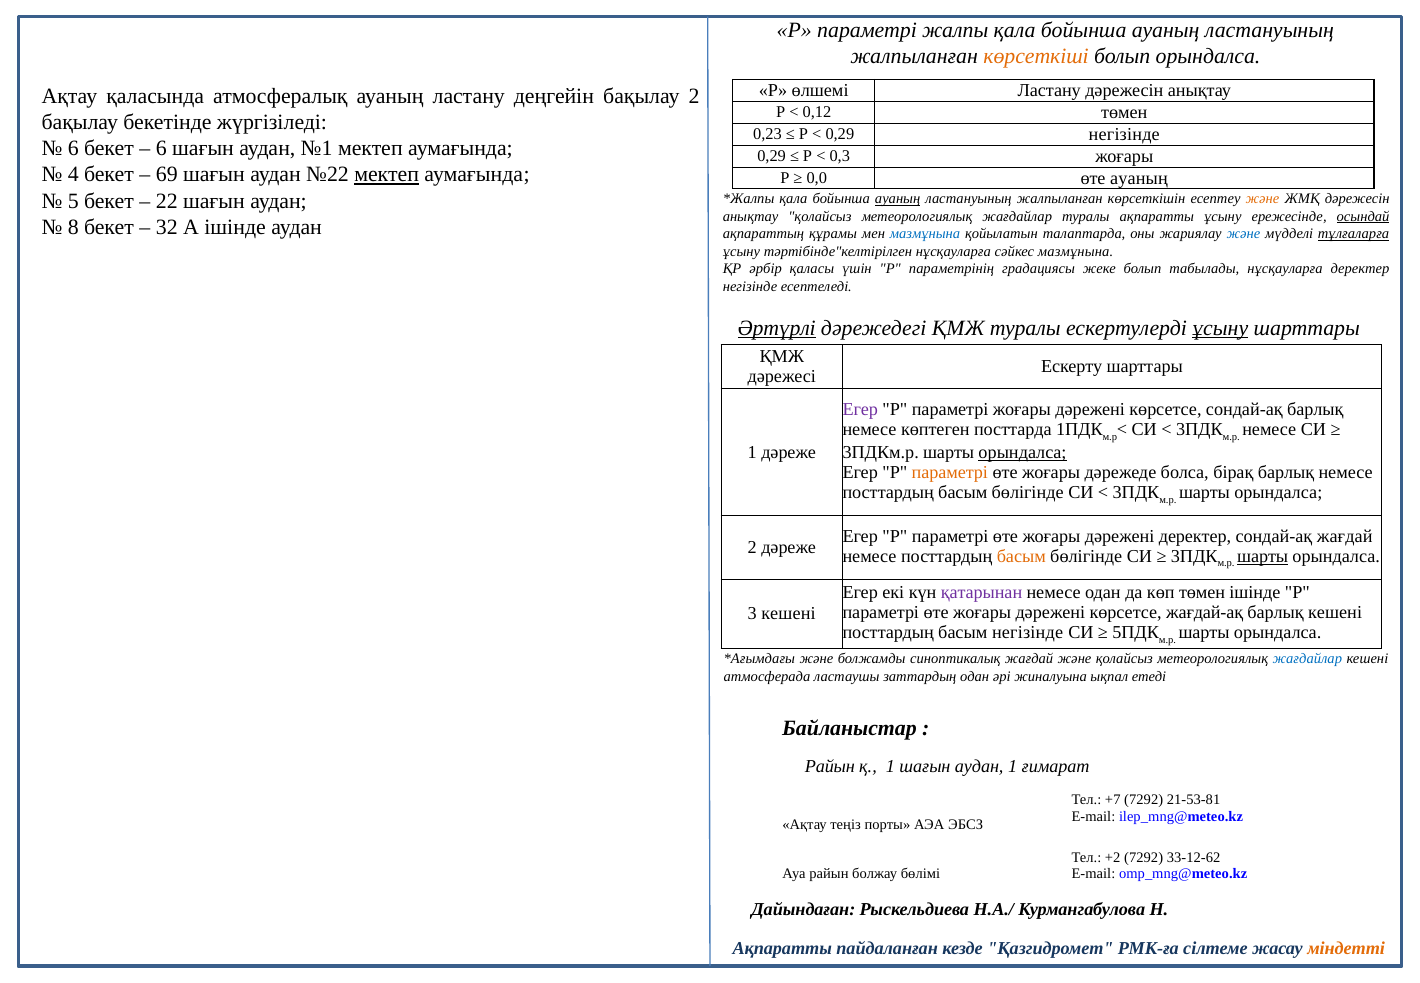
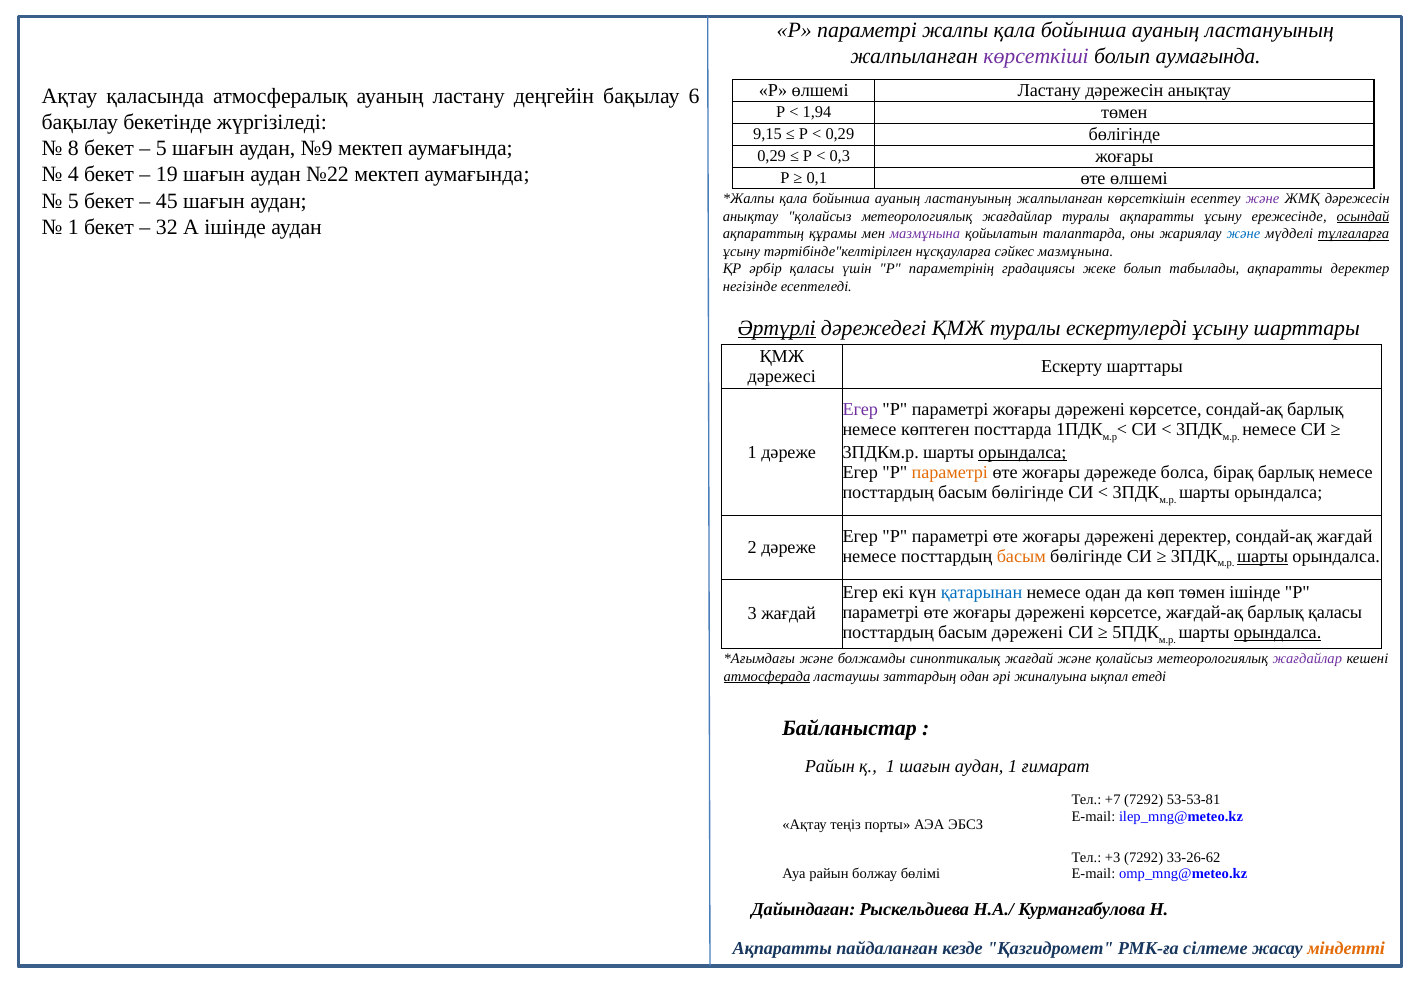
көрсеткіші colour: orange -> purple (1036, 56)
болып орындалса: орындалса -> аумағында (1208, 56)
бақылау 2: 2 -> 6 (694, 96)
0,12: 0,12 -> 1,94 (817, 112)
0,23: 0,23 -> 9,15 (768, 134)
0,29 негізінде: негізінде -> бөлігінде (1124, 134)
6: 6 -> 8 (73, 149)
6: 6 -> 5 (161, 149)
№1: №1 -> №9 (317, 149)
69: 69 -> 19 (167, 175)
мектеп underline: present -> none (387, 175)
0,0: 0,0 -> 0,1 (817, 178)
өте ауаның: ауаның -> өлшемі (1139, 178)
22: 22 -> 45 (167, 201)
ауаның underline: present -> none (898, 199)
және colour: orange -> purple (1262, 199)
8: 8 -> 1 (73, 227)
мазмұнына colour: blue -> purple (925, 234)
табылады нұсқауларға: нұсқауларға -> ақпаратты (1285, 269)
ұсыну underline: present -> none (1220, 328)
қатарынан colour: purple -> blue (982, 592)
барлық кешені: кешені -> қаласы (1335, 613)
3 кешені: кешені -> жағдай (789, 614)
басым негізінде: негізінде -> дәрежені (1028, 633)
орындалса underline: none -> present (1278, 633)
жағдайлар colour: blue -> purple (1307, 659)
атмосферада underline: none -> present (767, 676)
21-53-81: 21-53-81 -> 53-53-81 (1194, 800)
+2: +2 -> +3 (1113, 858)
33-12-62: 33-12-62 -> 33-26-62 (1194, 858)
